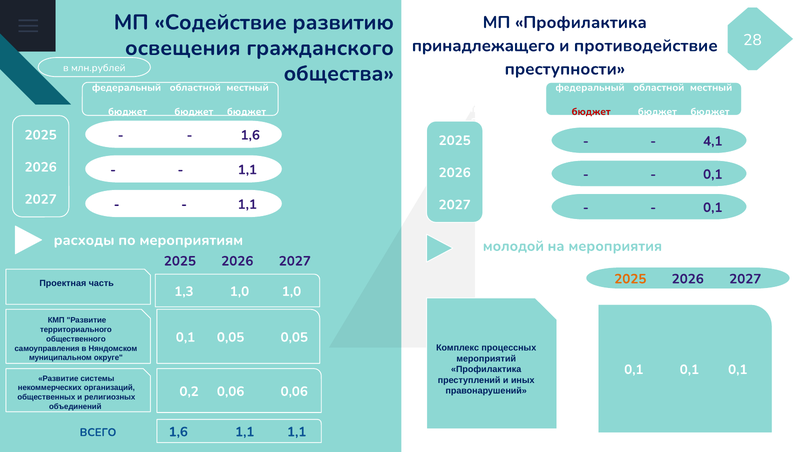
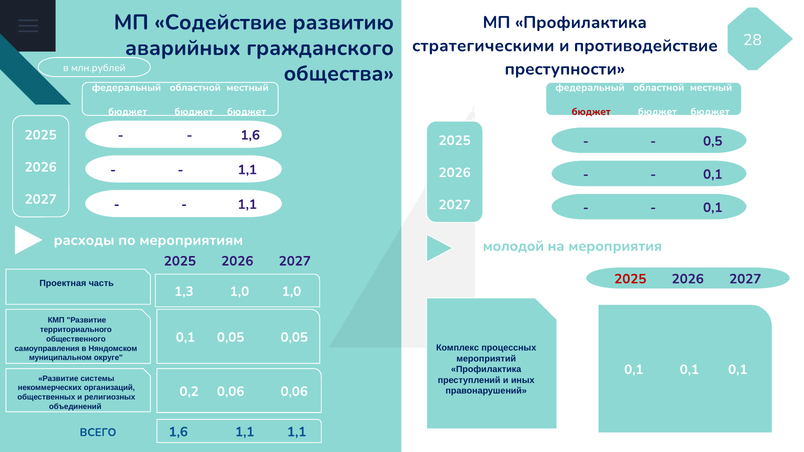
принадлежащего: принадлежащего -> стратегическими (483, 46)
освещения: освещения -> аварийных (183, 48)
4,1: 4,1 -> 0,5 (713, 141)
2025 colour: orange -> red (630, 279)
